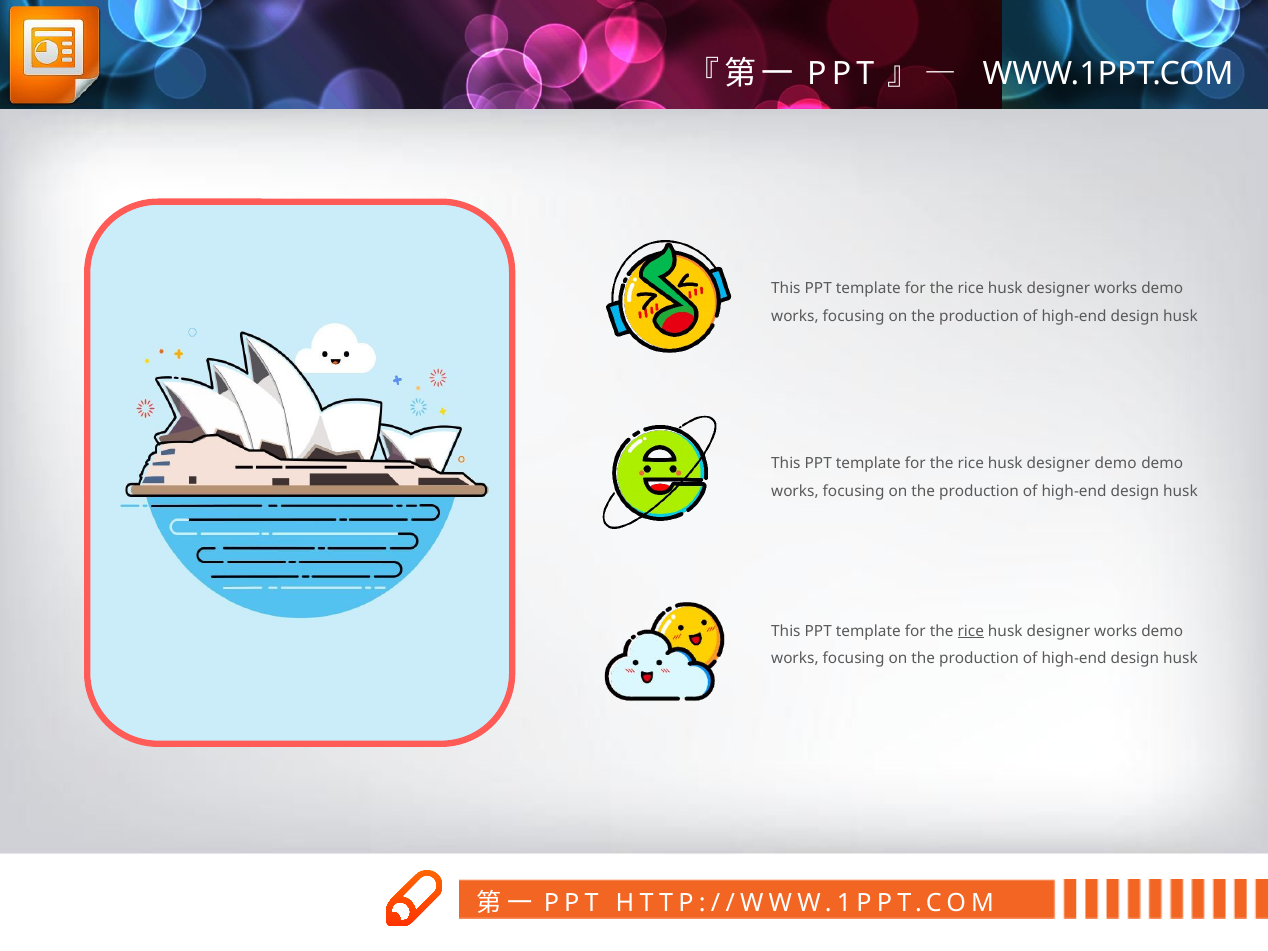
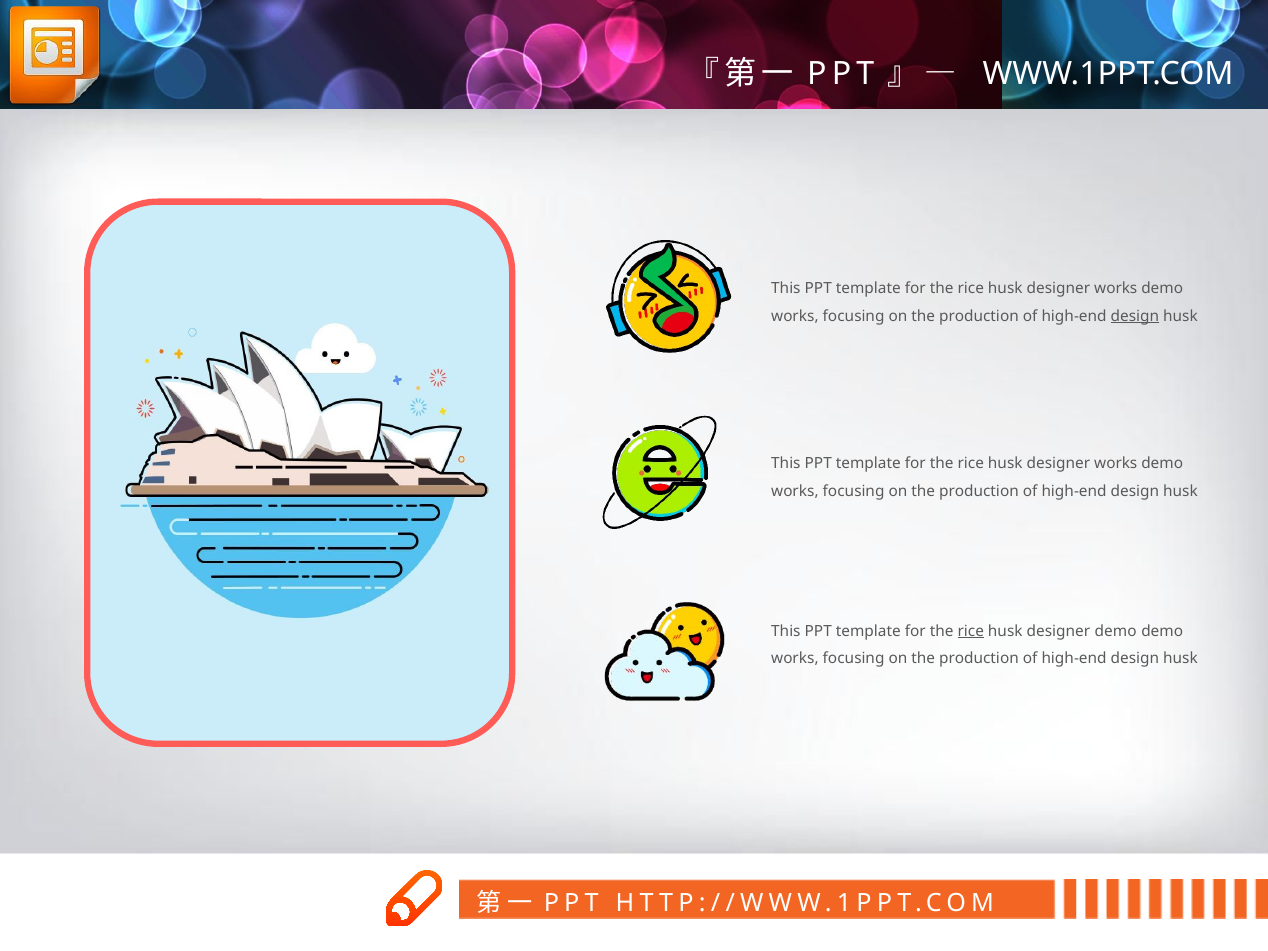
design underline: none -> present (1135, 316)
demo: demo -> works (1116, 464)
works: works -> demo (1116, 631)
